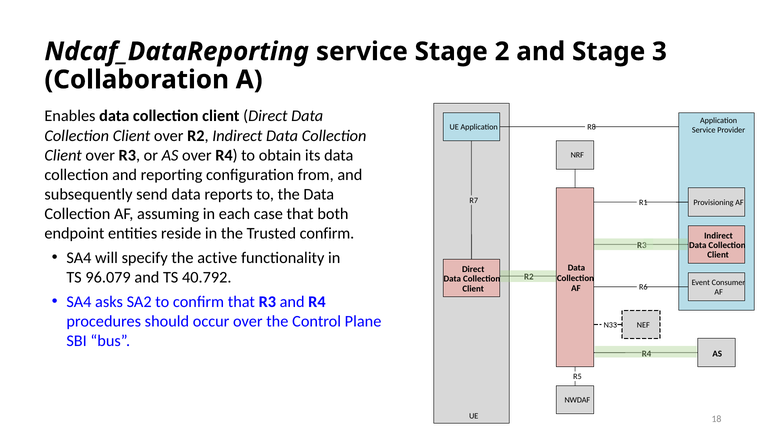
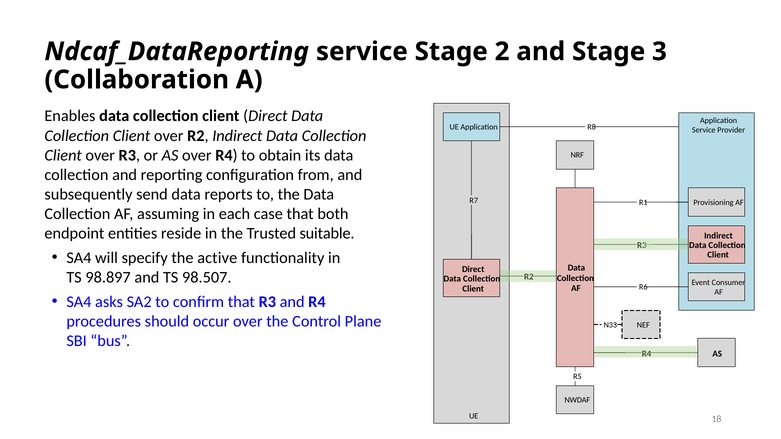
Trusted confirm: confirm -> suitable (327, 234)
96.079: 96.079 -> 98.897 (108, 278)
40.792: 40.792 -> 98.507 (207, 278)
